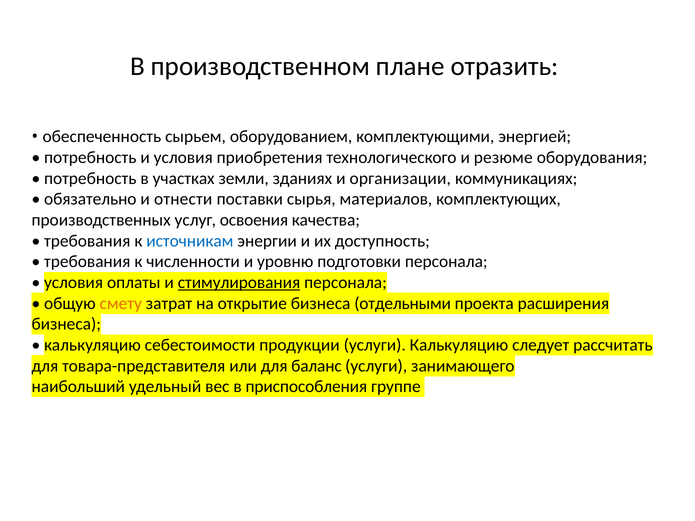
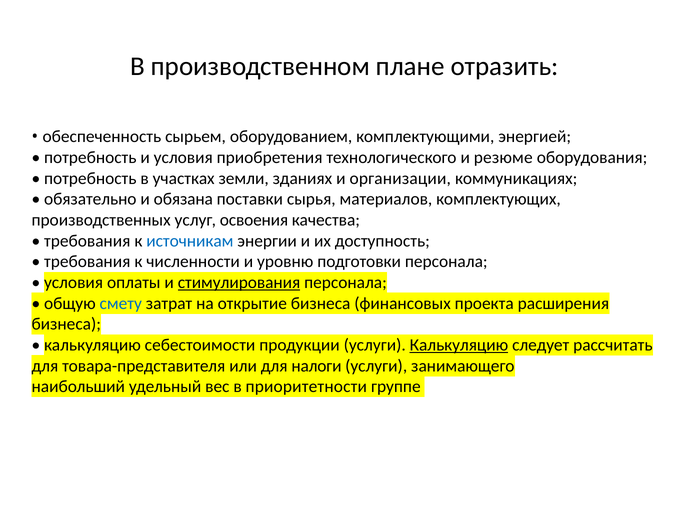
отнести: отнести -> обязана (183, 199)
смету colour: orange -> blue (121, 304)
отдельными: отдельными -> финансовых (403, 304)
Калькуляцию underline: none -> present (459, 345)
баланс: баланс -> налоги (316, 366)
приспособления: приспособления -> приоритетности (306, 387)
